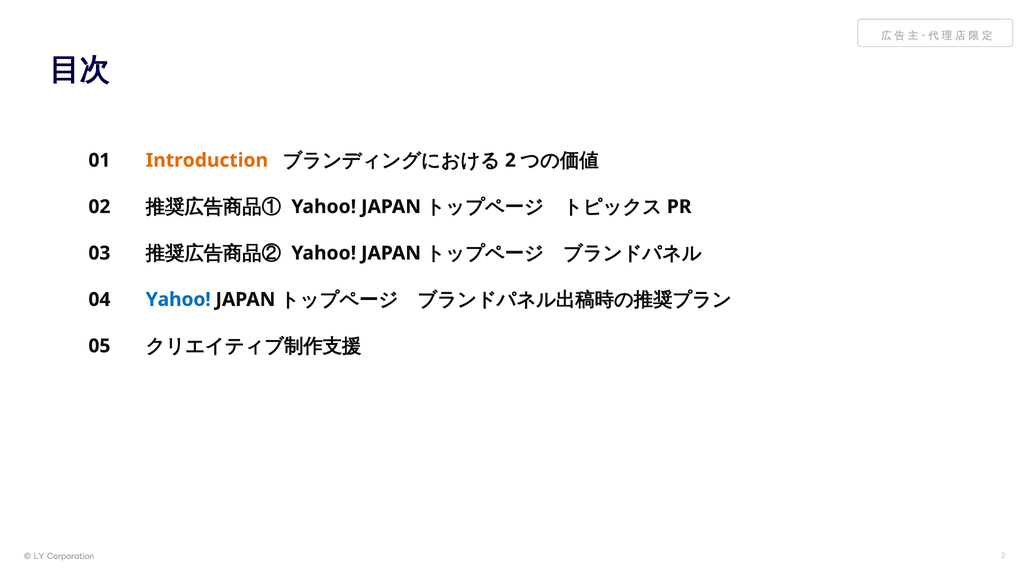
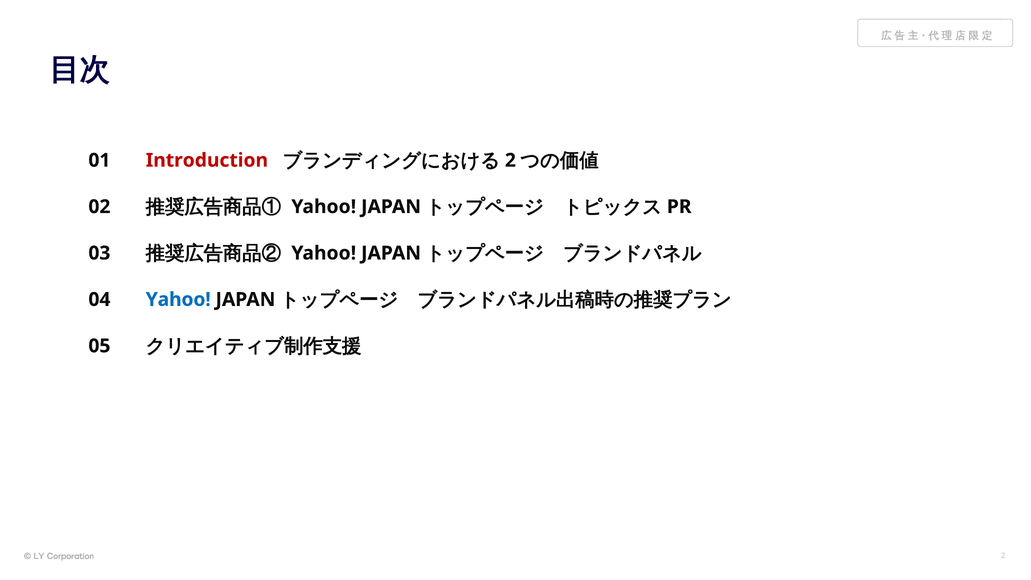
Introduction colour: orange -> red (207, 160)
